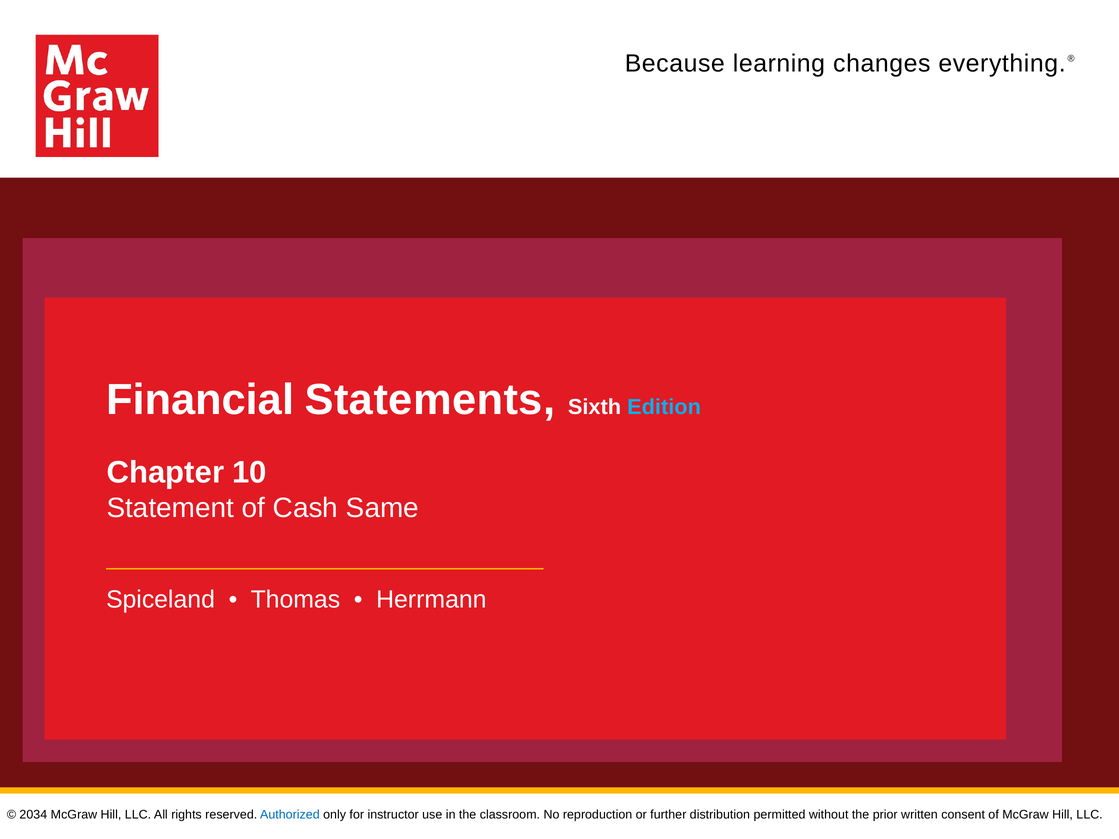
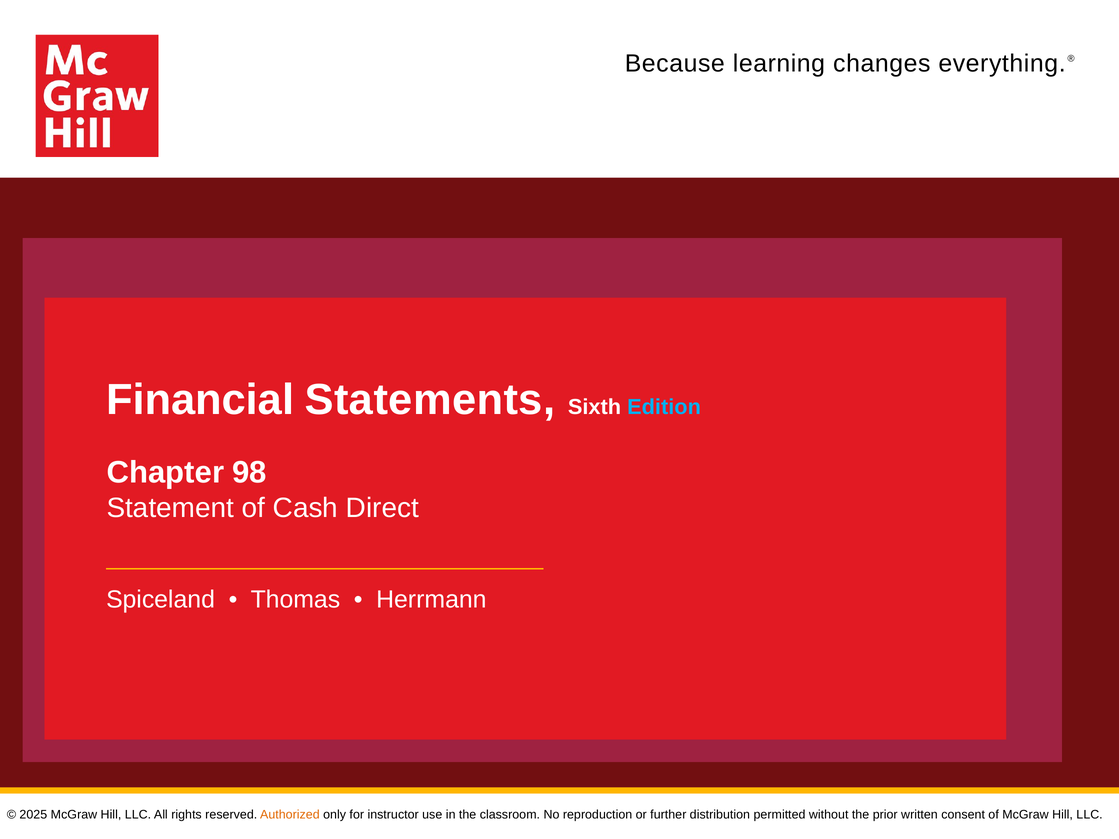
10: 10 -> 98 (250, 473)
Same: Same -> Direct (382, 508)
2034: 2034 -> 2025 (33, 815)
Authorized colour: blue -> orange (290, 815)
